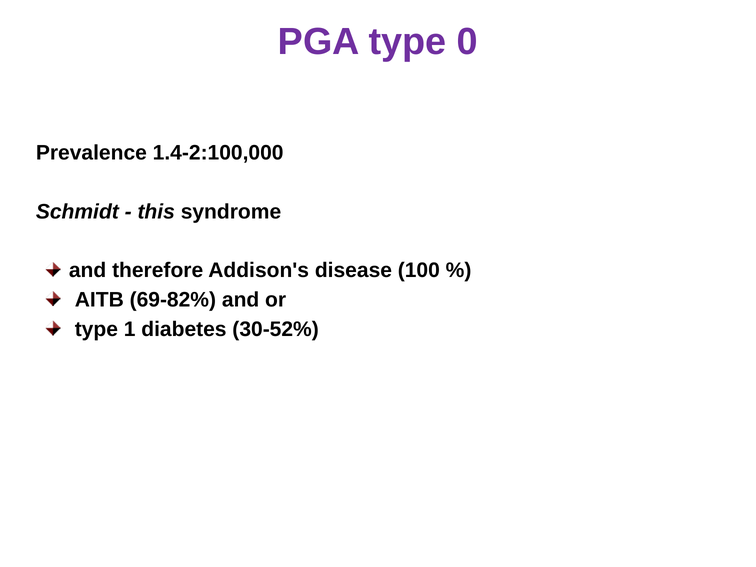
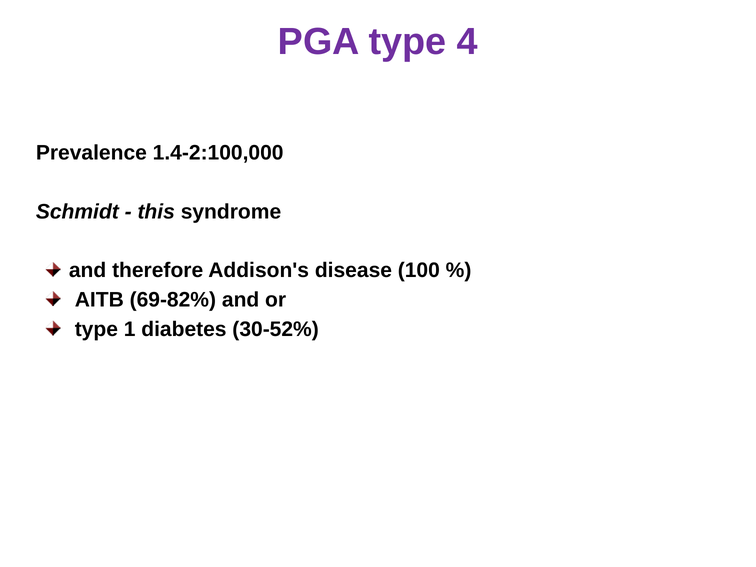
0: 0 -> 4 (467, 42)
